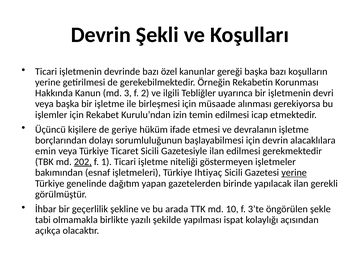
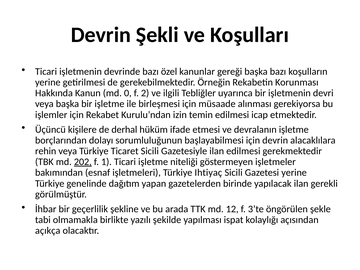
3: 3 -> 0 (128, 93)
geriye: geriye -> derhal (124, 129)
emin: emin -> rehin (46, 151)
yerine underline: present -> none (294, 173)
10: 10 -> 12 (232, 209)
